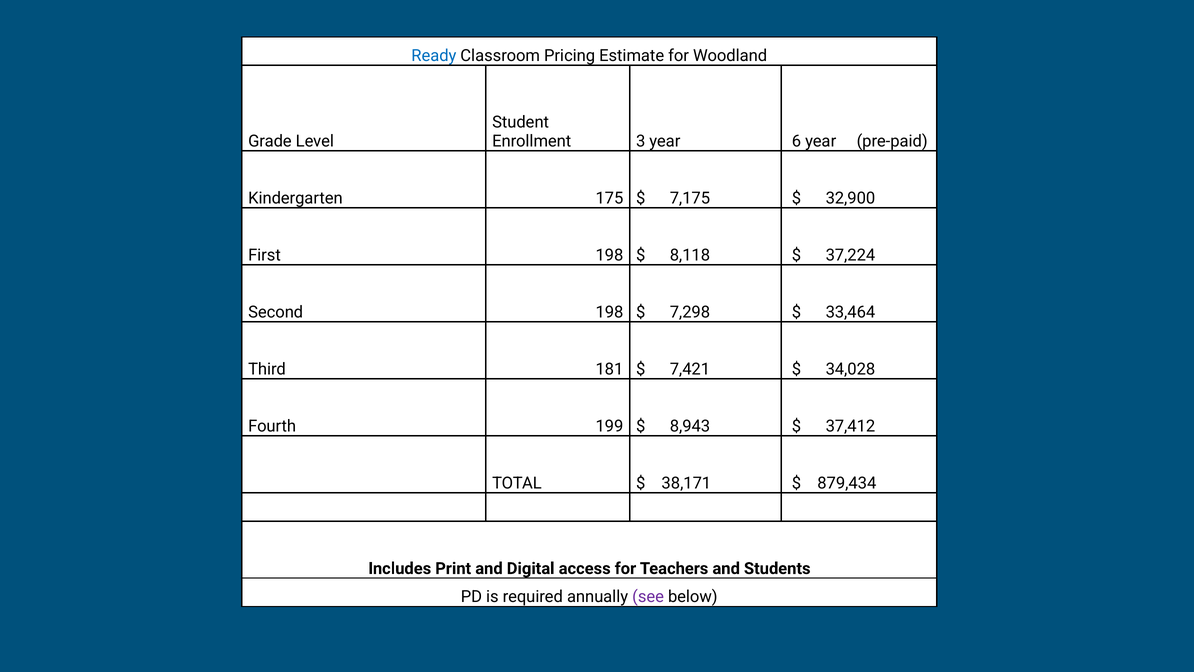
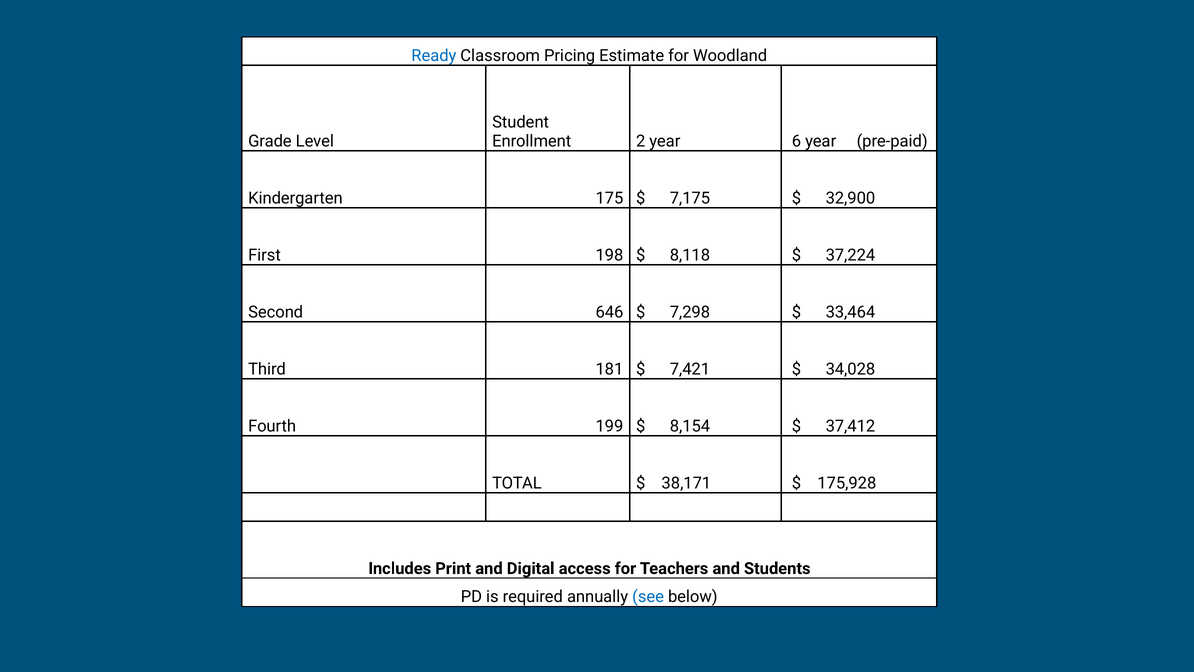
3: 3 -> 2 (641, 141)
Second 198: 198 -> 646 (609, 312)
8,943: 8,943 -> 8,154 (690, 426)
879,434: 879,434 -> 175,928 (847, 483)
see colour: purple -> blue (648, 597)
